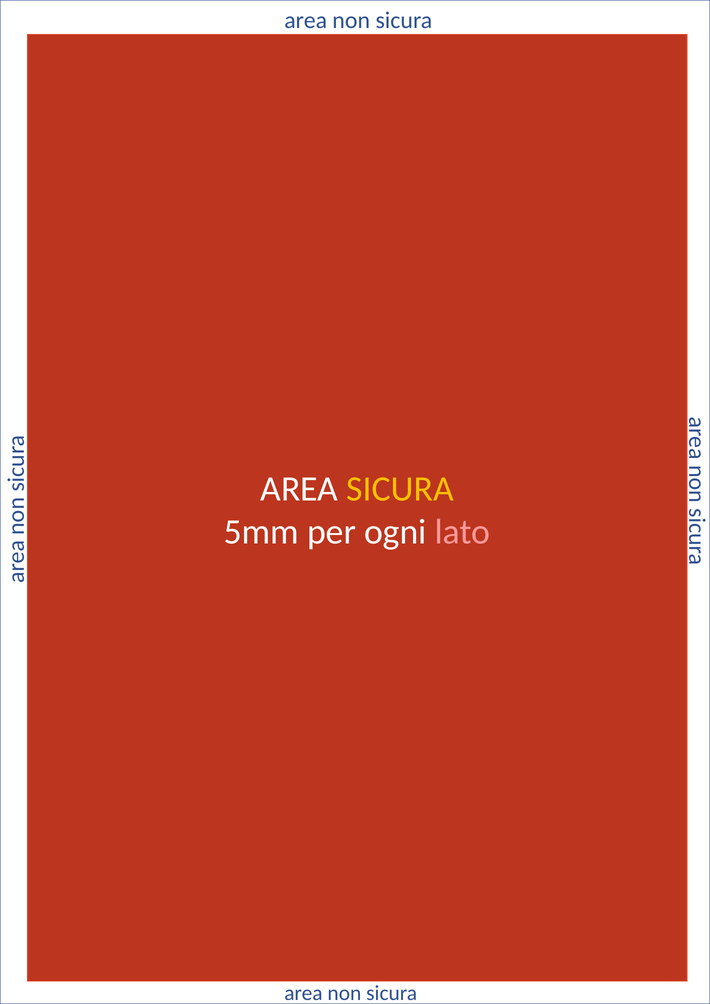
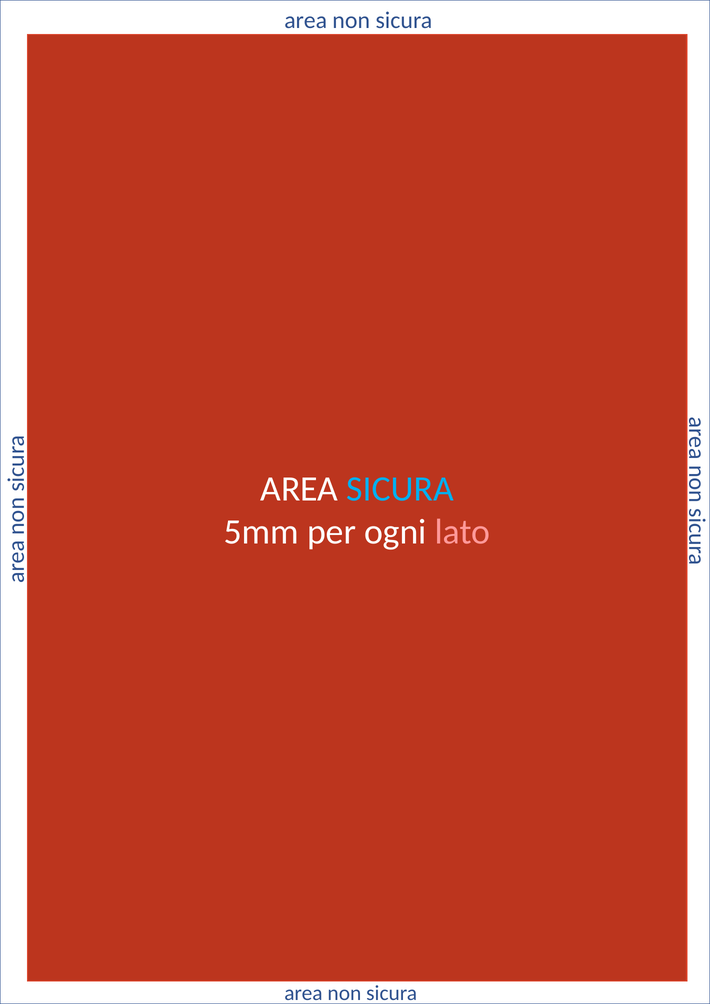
SICURA colour: yellow -> light blue (400, 489)
